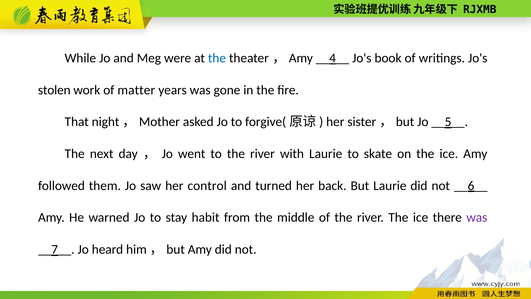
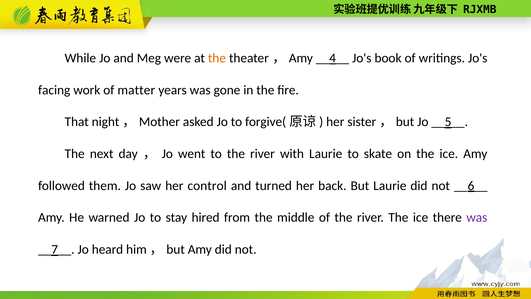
the colour: blue -> orange (217, 58)
stolen: stolen -> facing (54, 90)
habit: habit -> hired (206, 217)
